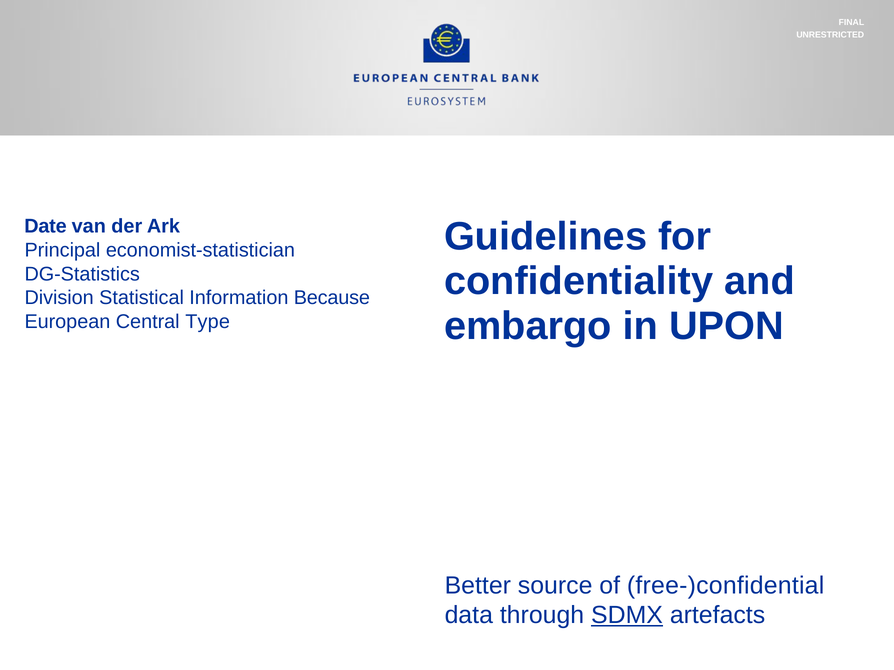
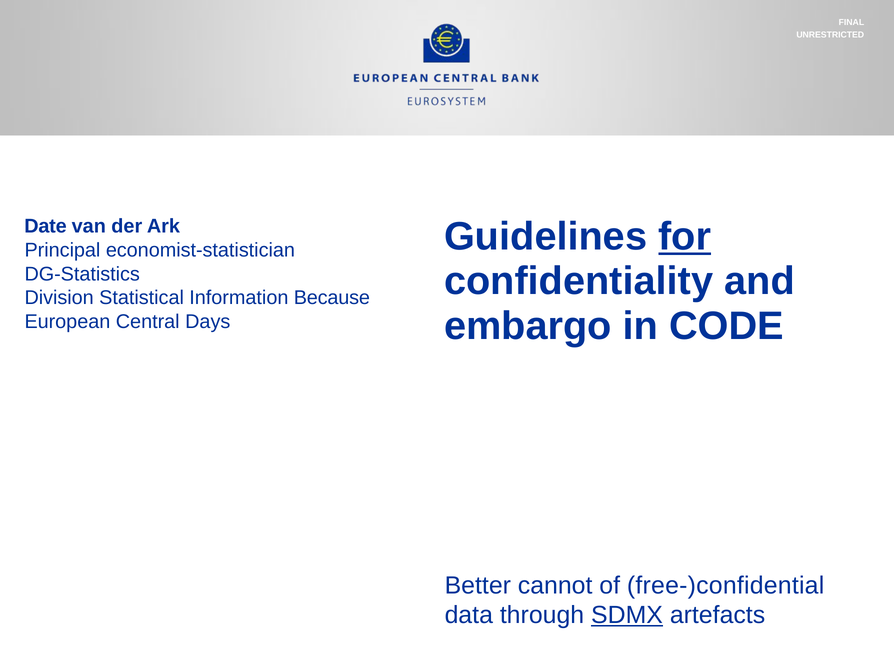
for underline: none -> present (685, 237)
UPON: UPON -> CODE (727, 326)
Type: Type -> Days (208, 322)
source: source -> cannot (555, 586)
